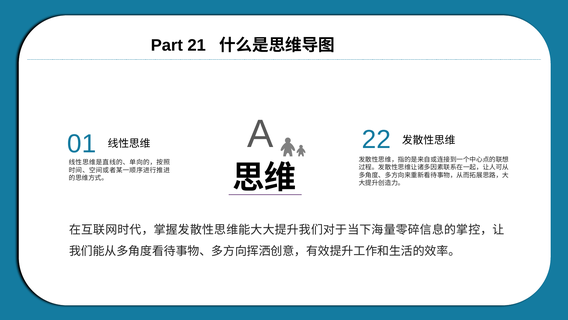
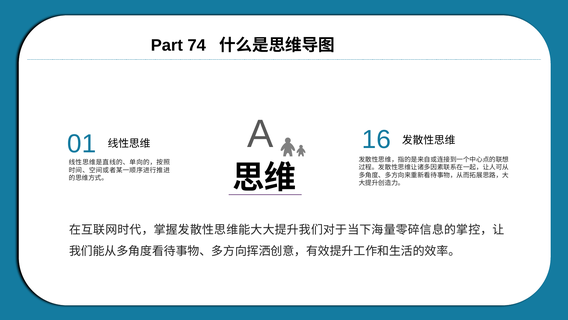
21: 21 -> 74 (197, 45)
22: 22 -> 16 (376, 139)
